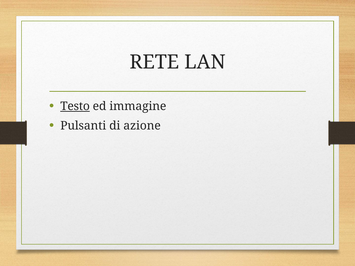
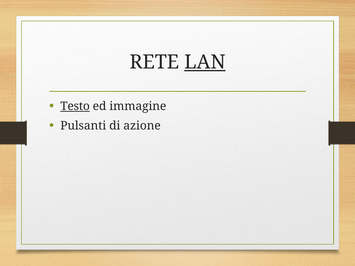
LAN underline: none -> present (205, 62)
